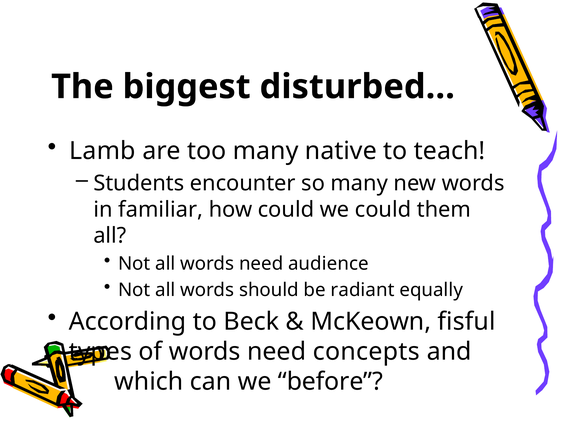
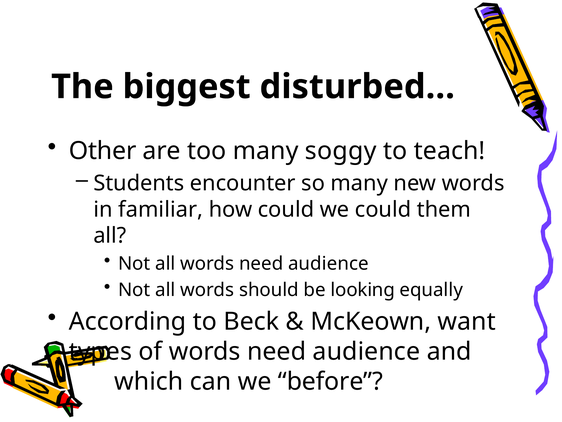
Lamb: Lamb -> Other (103, 151)
native: native -> soggy (341, 151)
radiant: radiant -> looking (363, 290)
fisful: fisful -> want (467, 321)
of words need concepts: concepts -> audience (366, 351)
